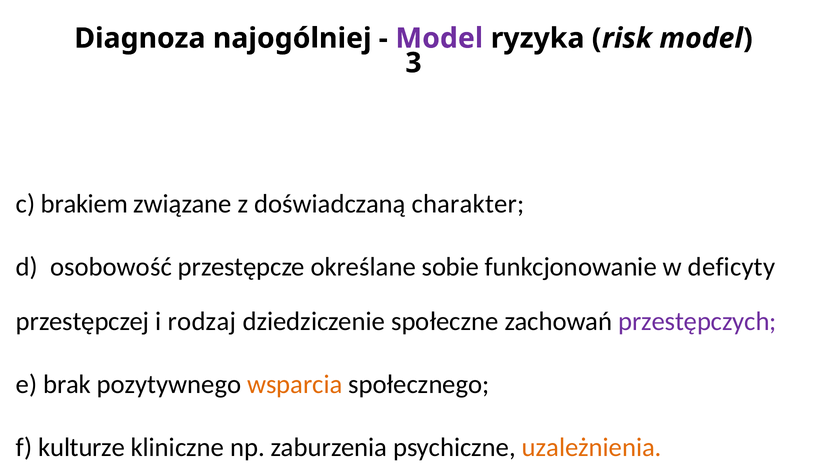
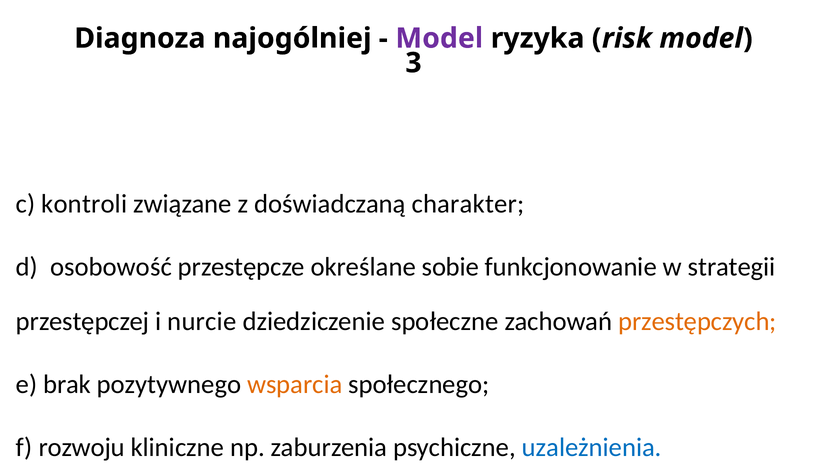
brakiem: brakiem -> kontroli (84, 204)
deficyty: deficyty -> strategii (732, 267)
rodzaj: rodzaj -> nurcie (202, 321)
przestępczych colour: purple -> orange (697, 321)
kulturze: kulturze -> rozwoju (82, 448)
uzależnienia colour: orange -> blue (592, 448)
